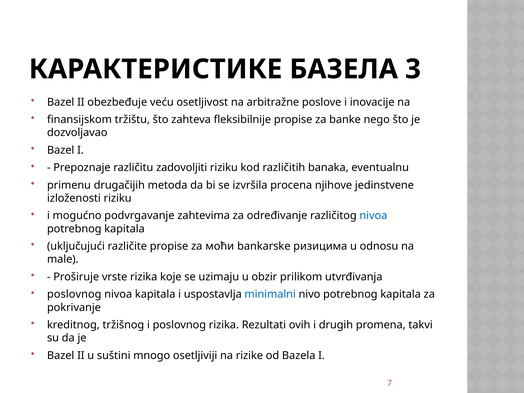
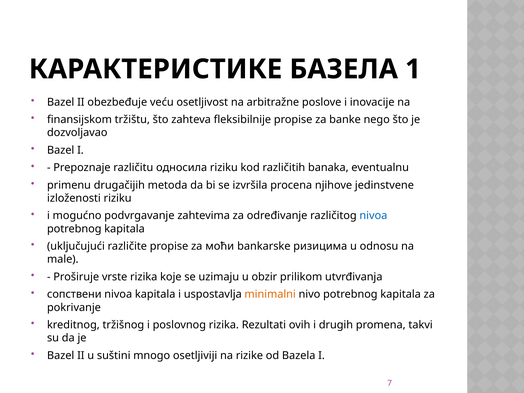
3: 3 -> 1 (413, 69)
zadovoljiti: zadovoljiti -> односила (182, 168)
poslovnog: poslovnog -> сопствени (74, 294)
minimalni colour: blue -> orange (270, 294)
